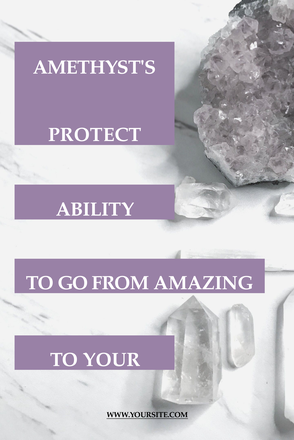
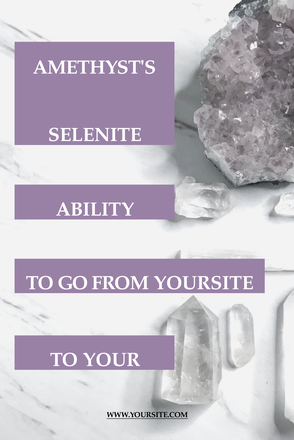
PROTECT: PROTECT -> SELENITE (95, 135)
AMAZING: AMAZING -> YOURSITE (204, 284)
